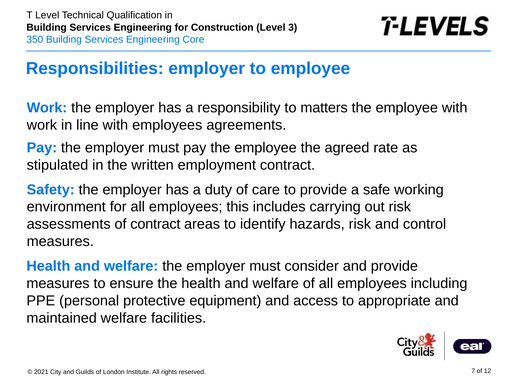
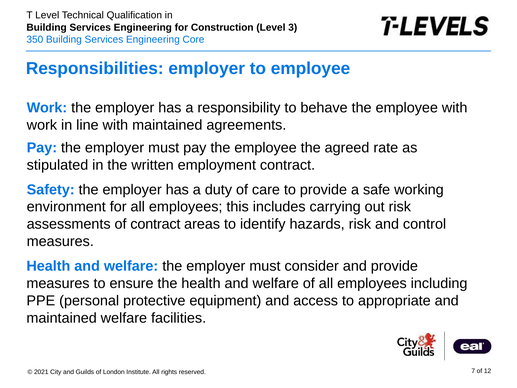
matters: matters -> behave (324, 108)
with employees: employees -> maintained (167, 125)
